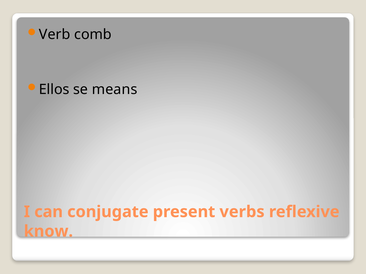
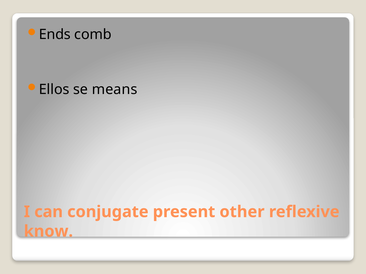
Verb: Verb -> Ends (55, 34)
verbs: verbs -> other (242, 212)
